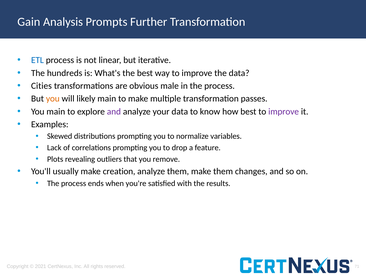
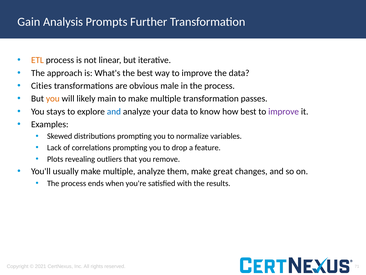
ETL colour: blue -> orange (37, 60)
hundreds: hundreds -> approach (65, 73)
You main: main -> stays (56, 111)
and colour: purple -> blue (114, 111)
usually make creation: creation -> multiple (119, 171)
make them: them -> great (223, 171)
